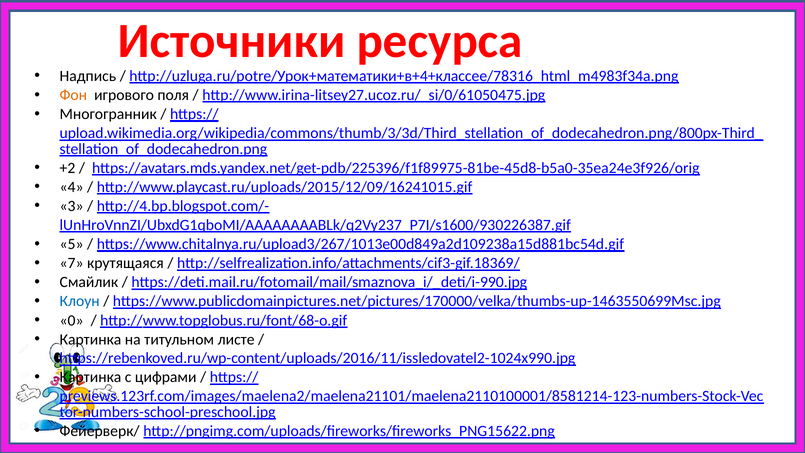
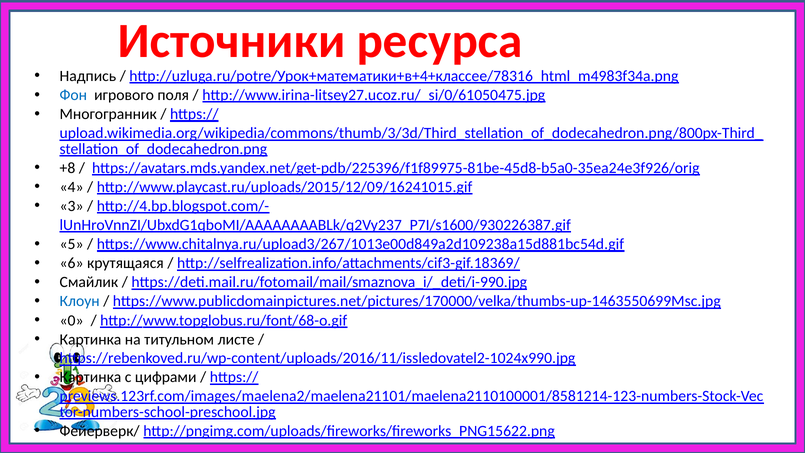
Фон colour: orange -> blue (73, 95)
+2: +2 -> +8 (67, 168)
7: 7 -> 6 (72, 263)
